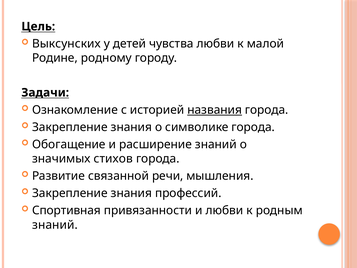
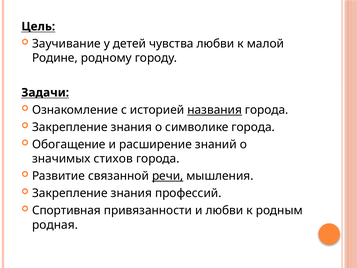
Выксунских: Выксунских -> Заучивание (66, 44)
речи underline: none -> present (168, 176)
знаний: знаний -> родная (55, 225)
